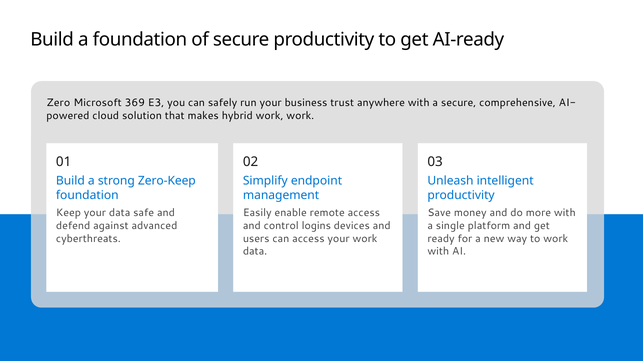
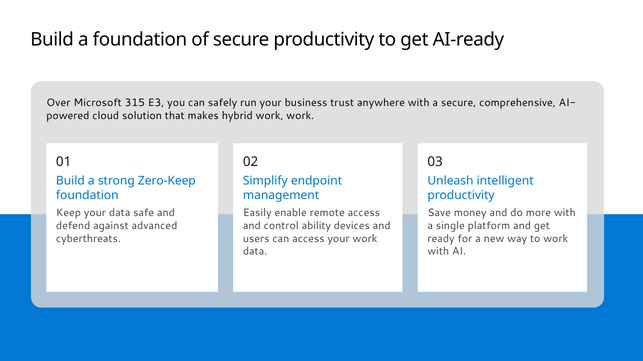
Zero: Zero -> Over (58, 103)
369: 369 -> 315 (135, 103)
logins: logins -> ability (316, 226)
